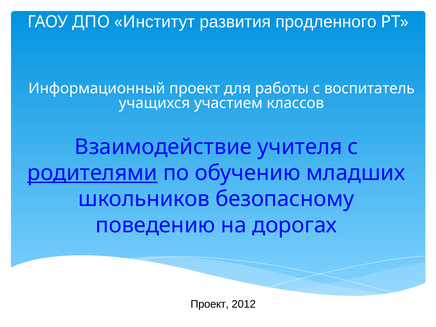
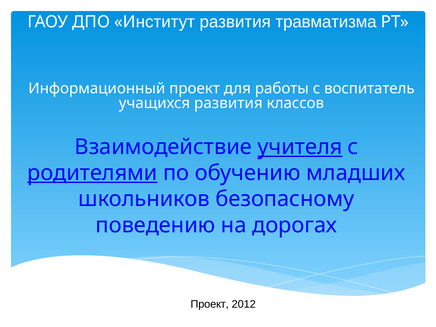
продленного: продленного -> травматизма (326, 22)
учащихся участием: участием -> развития (228, 103)
учителя underline: none -> present (300, 147)
